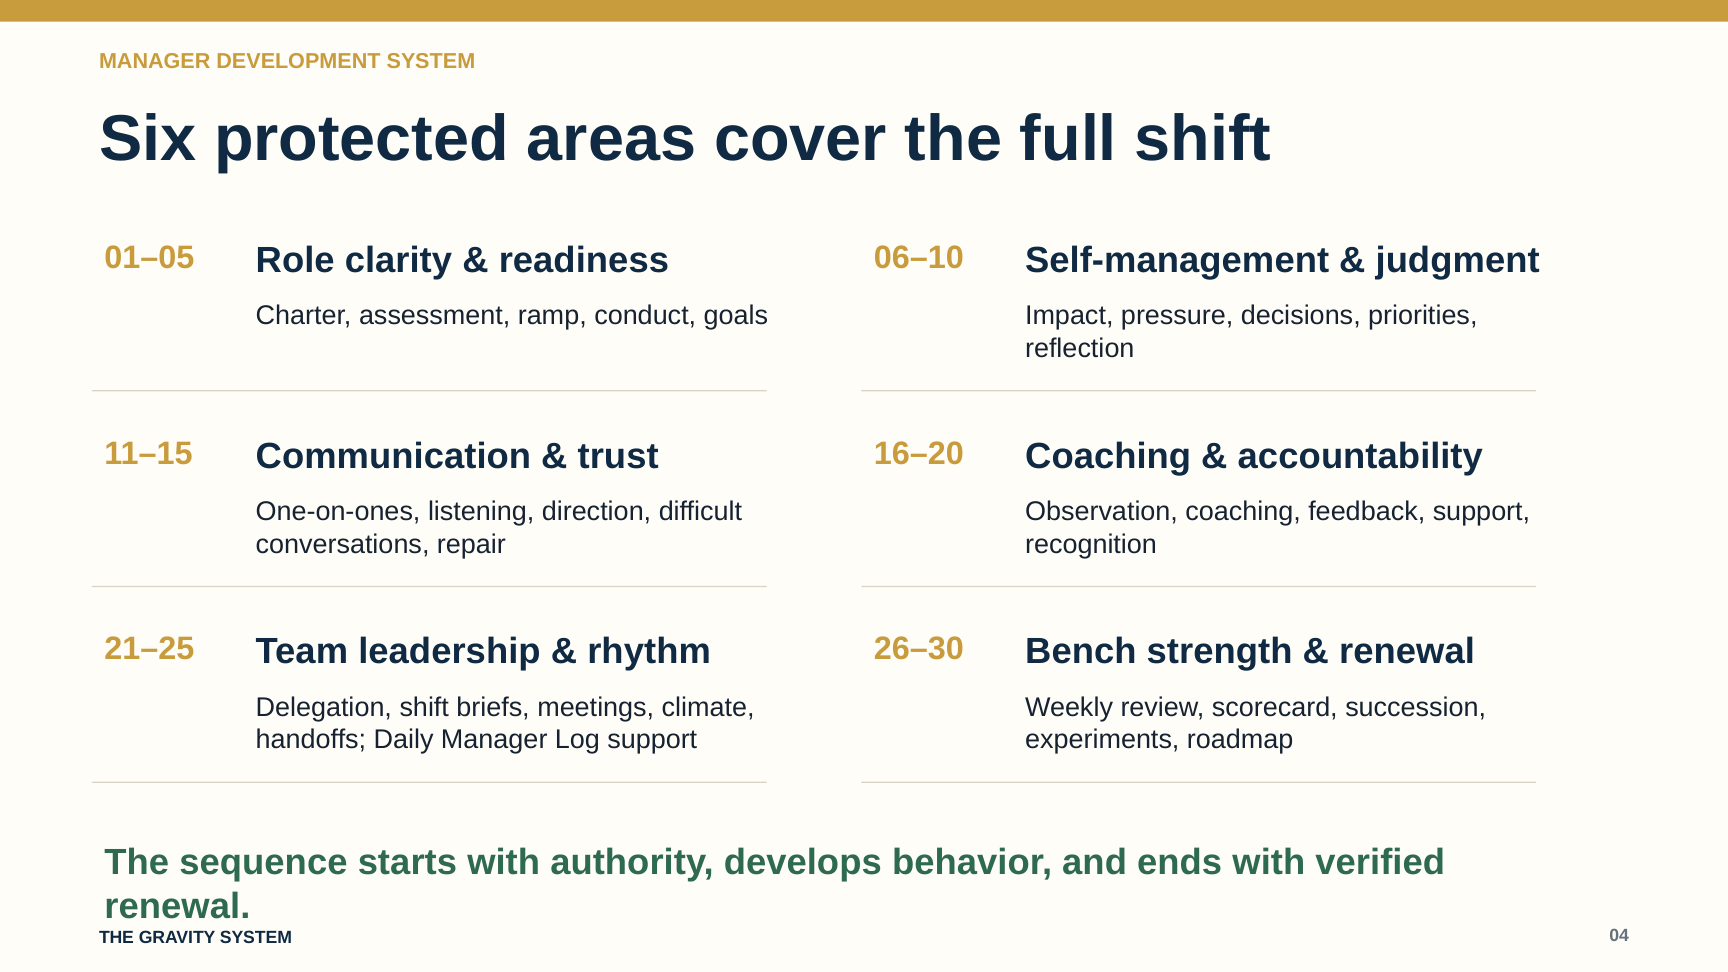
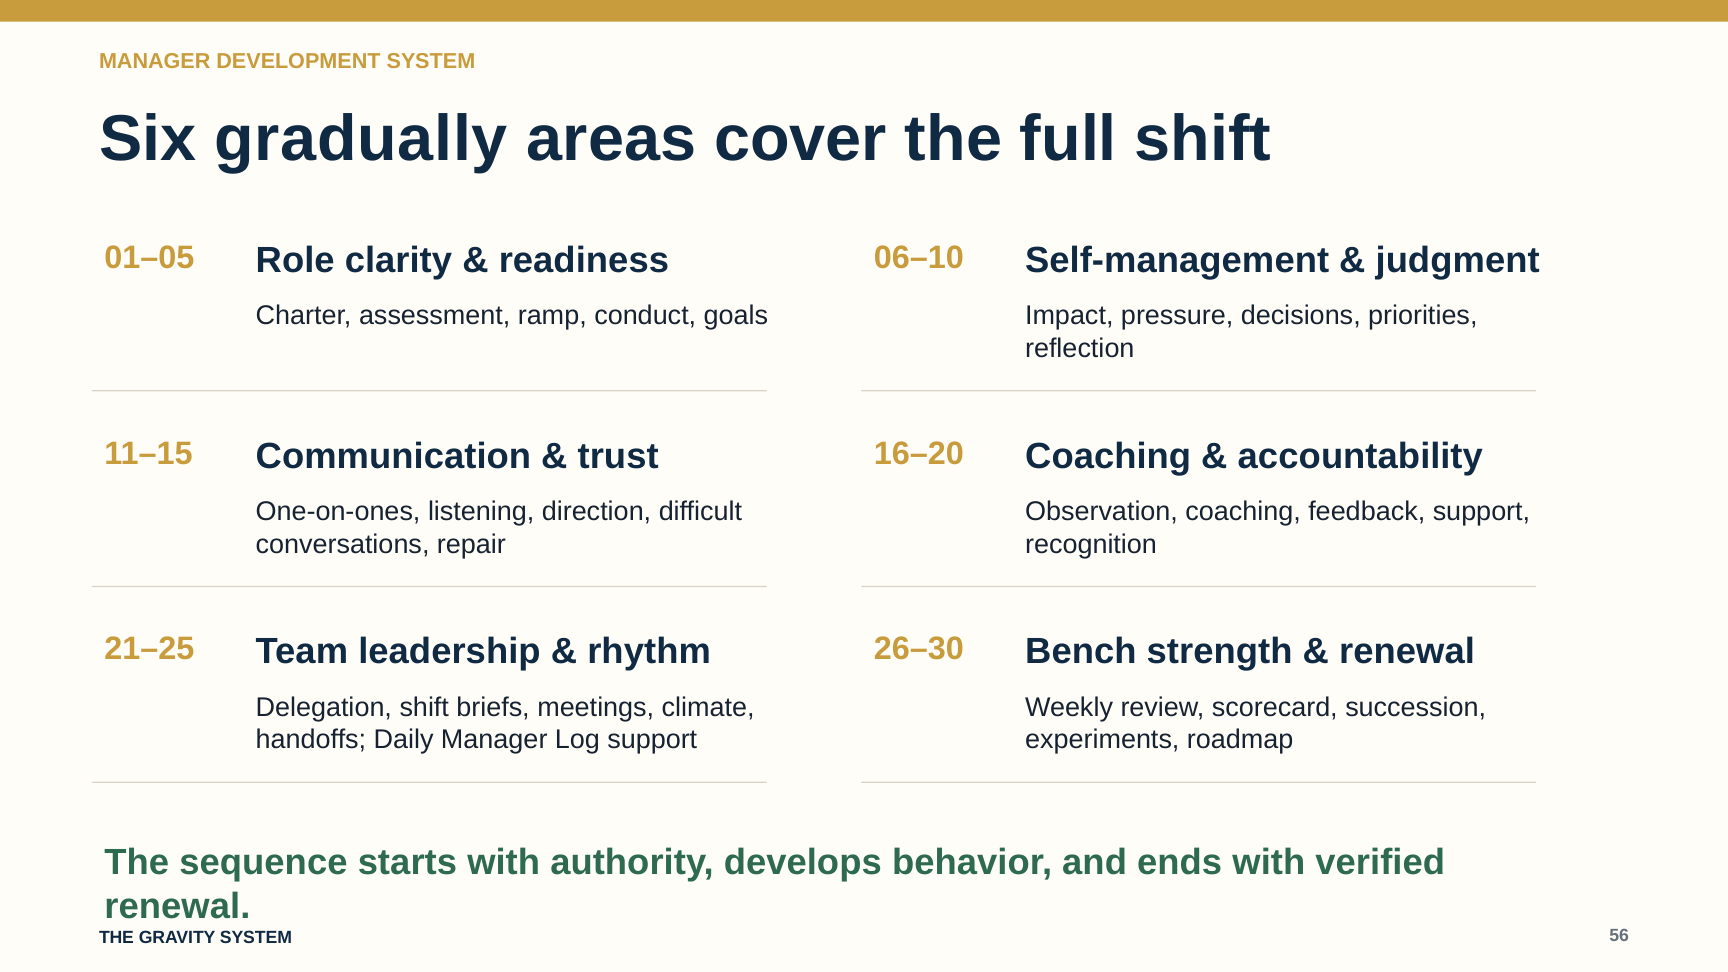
protected: protected -> gradually (361, 139)
04: 04 -> 56 (1619, 936)
